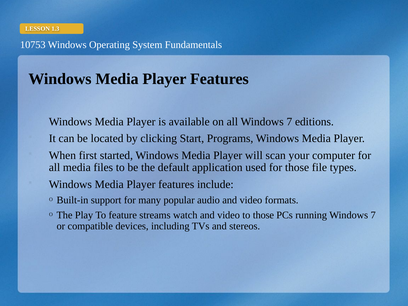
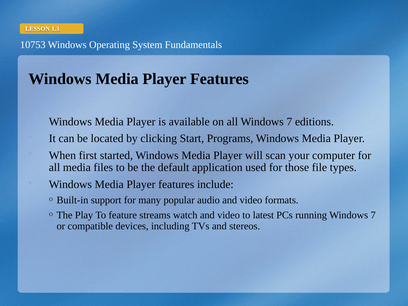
to those: those -> latest (263, 215)
